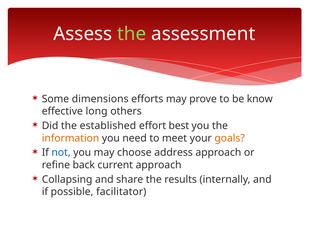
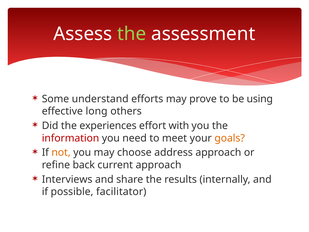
dimensions: dimensions -> understand (100, 99)
know: know -> using (260, 99)
established: established -> experiences (108, 126)
best: best -> with (179, 126)
information colour: orange -> red (71, 138)
not colour: blue -> orange (61, 152)
Collapsing: Collapsing -> Interviews (67, 179)
